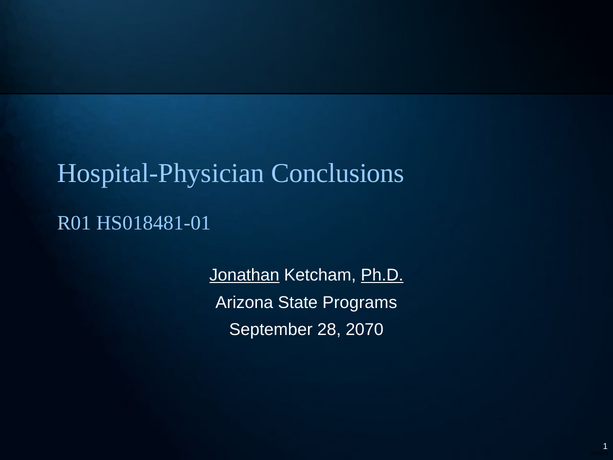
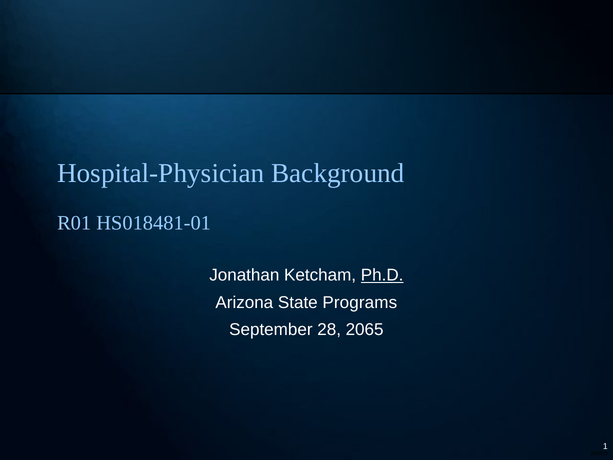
Conclusions: Conclusions -> Background (338, 173)
Jonathan underline: present -> none (244, 275)
2070: 2070 -> 2065 (365, 330)
